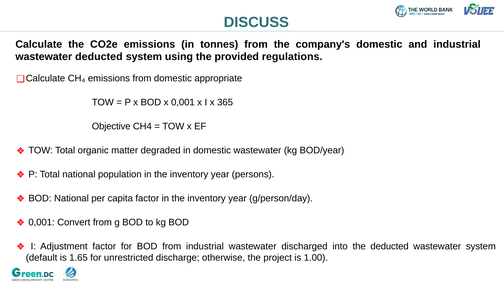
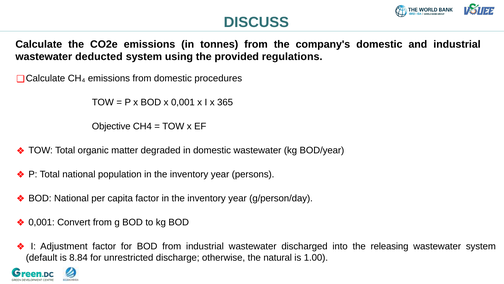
appropriate: appropriate -> procedures (218, 78)
the deducted: deducted -> releasing (390, 246)
1.65: 1.65 -> 8.84 (79, 257)
project: project -> natural (278, 257)
